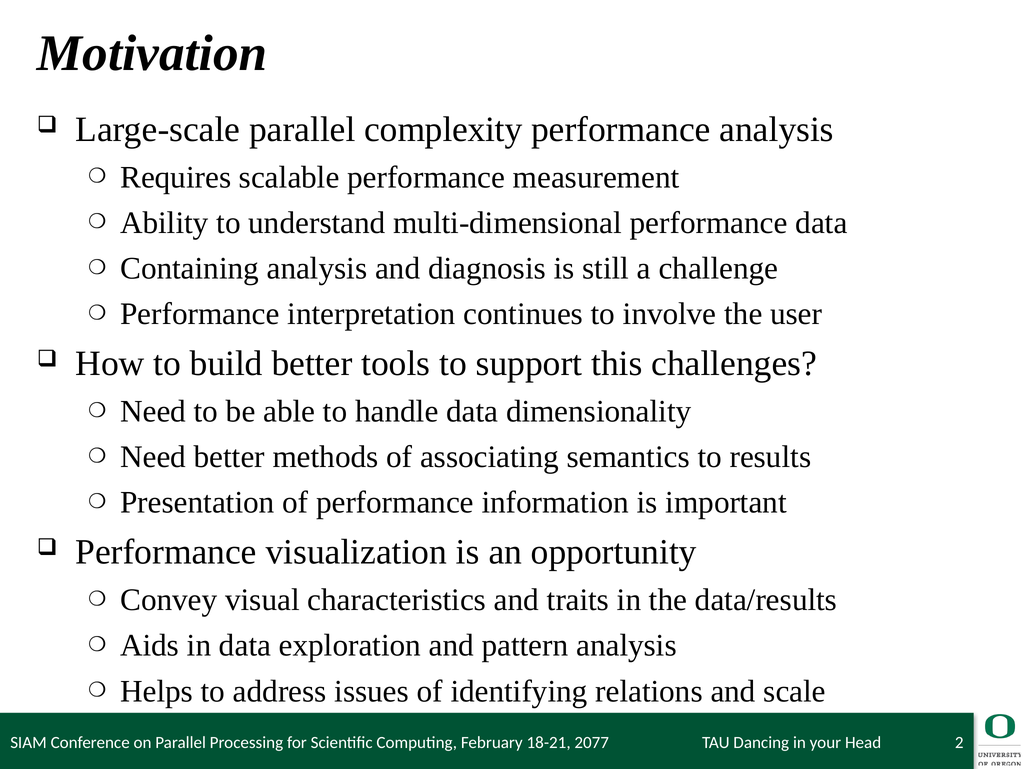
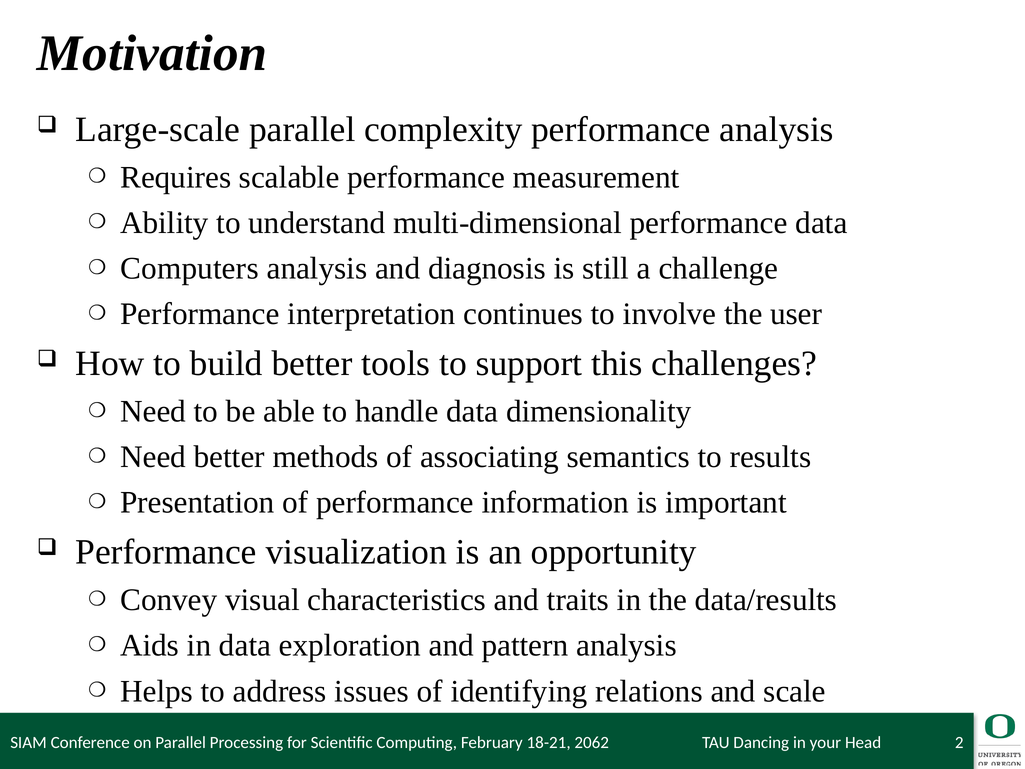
Containing: Containing -> Computers (189, 268)
2077: 2077 -> 2062 (592, 742)
